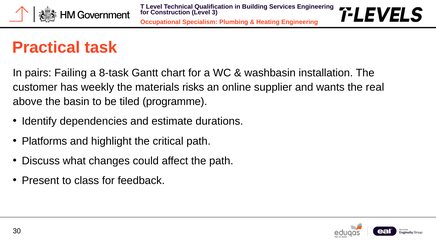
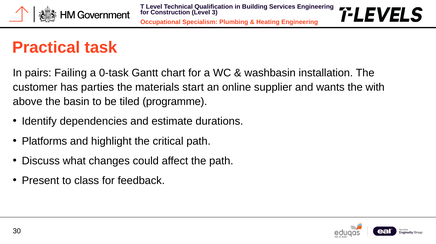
8-task: 8-task -> 0-task (114, 73)
weekly: weekly -> parties (98, 87)
risks: risks -> start (193, 87)
real: real -> with (375, 87)
